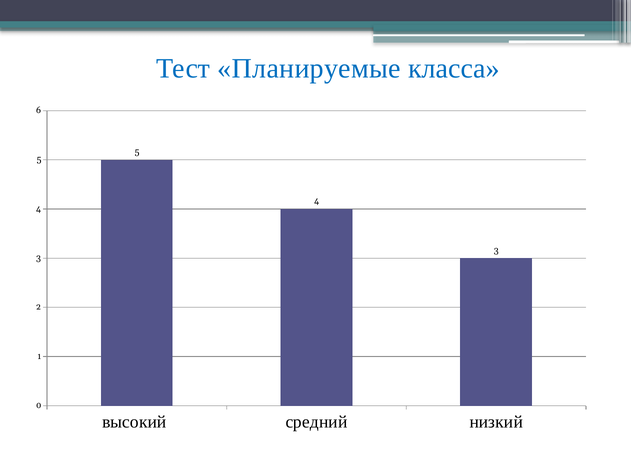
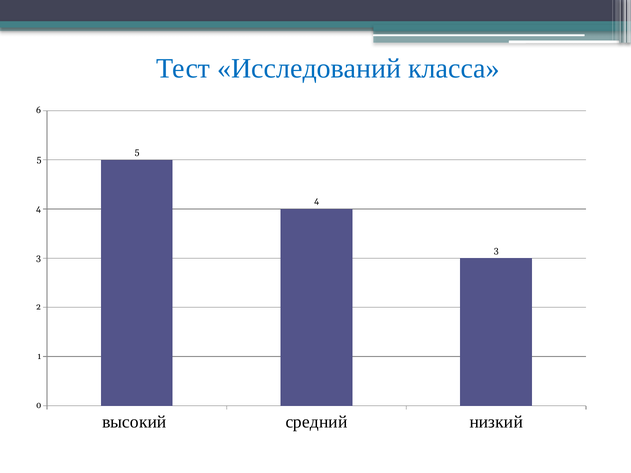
Планируемые: Планируемые -> Исследований (309, 68)
